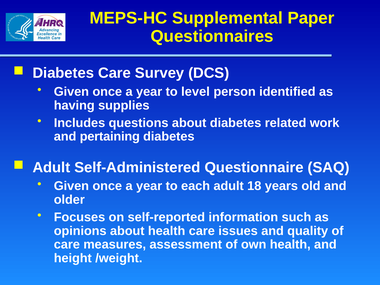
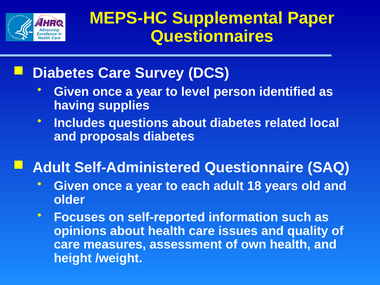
work: work -> local (325, 123)
pertaining: pertaining -> proposals (110, 137)
